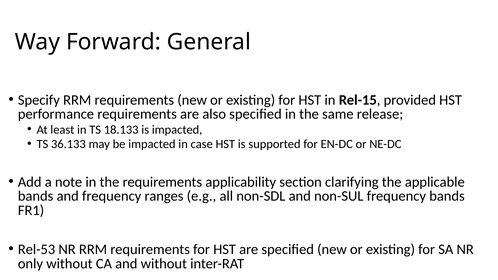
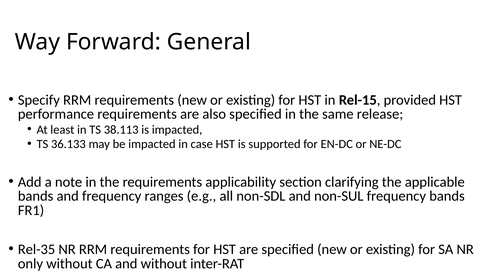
18.133: 18.133 -> 38.113 (121, 130)
Rel-53: Rel-53 -> Rel-35 (37, 250)
